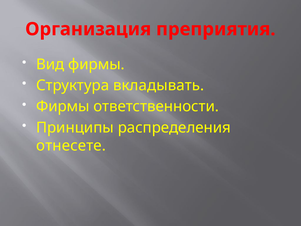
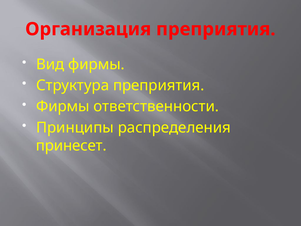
Структура вкладывать: вкладывать -> преприятия (159, 85)
отнесете: отнесете -> принесет (71, 146)
